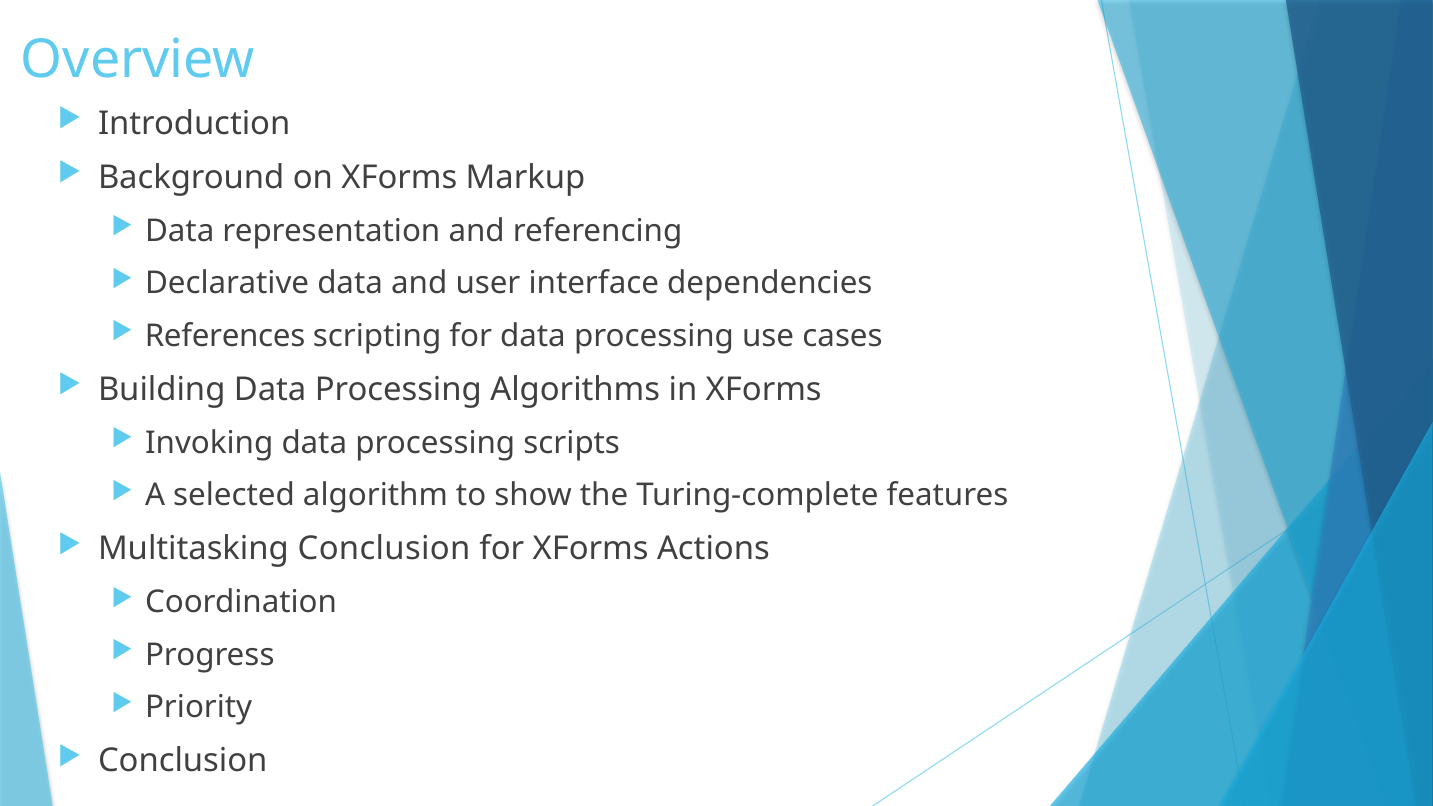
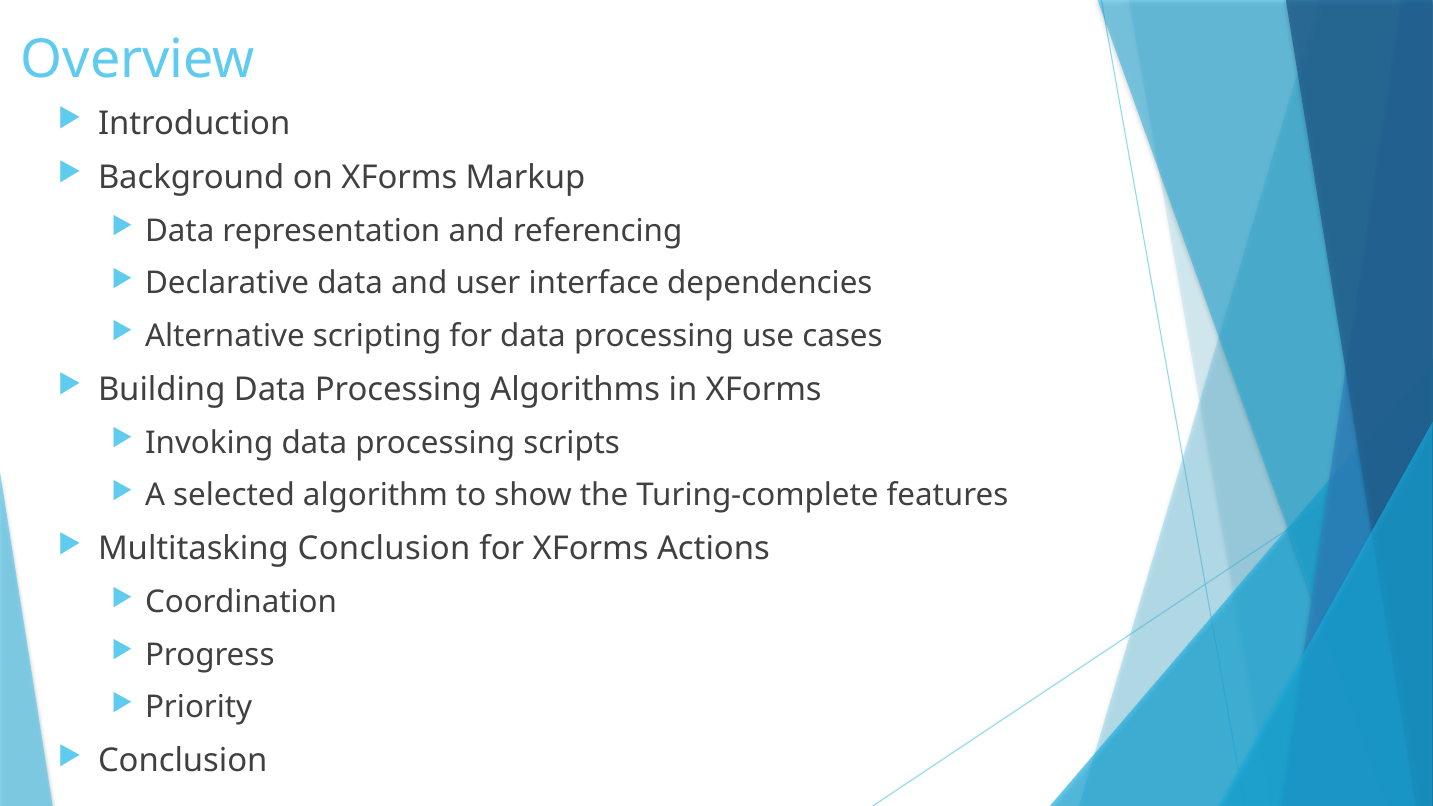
References: References -> Alternative (225, 336)
